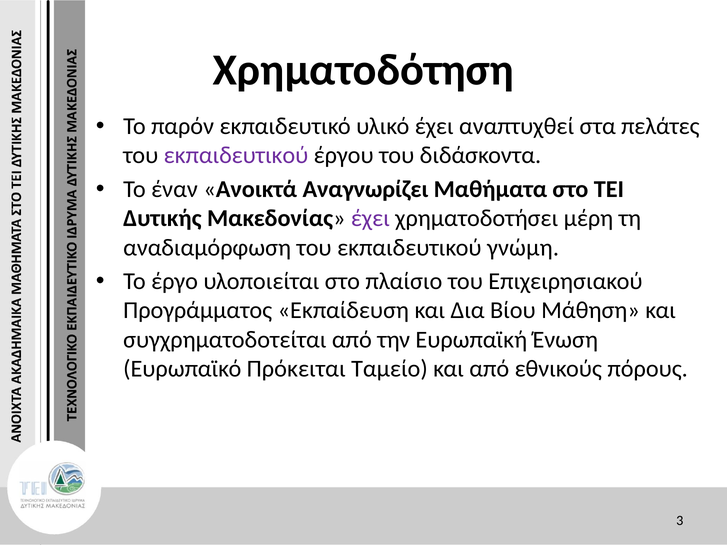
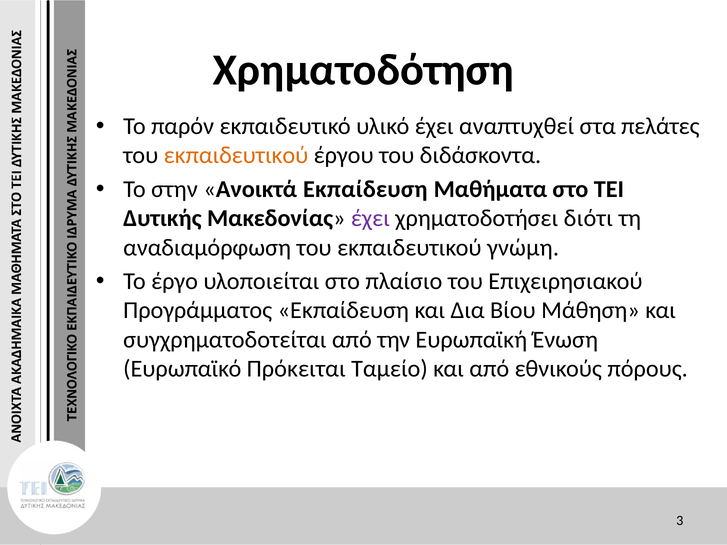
εκπαιδευτικού colour: purple -> orange (236, 156)
έναν: έναν -> στην (174, 189)
Ανοικτά Αναγνωρίζει: Αναγνωρίζει -> Εκπαίδευση (365, 189)
μέρη: μέρη -> διότι (588, 219)
